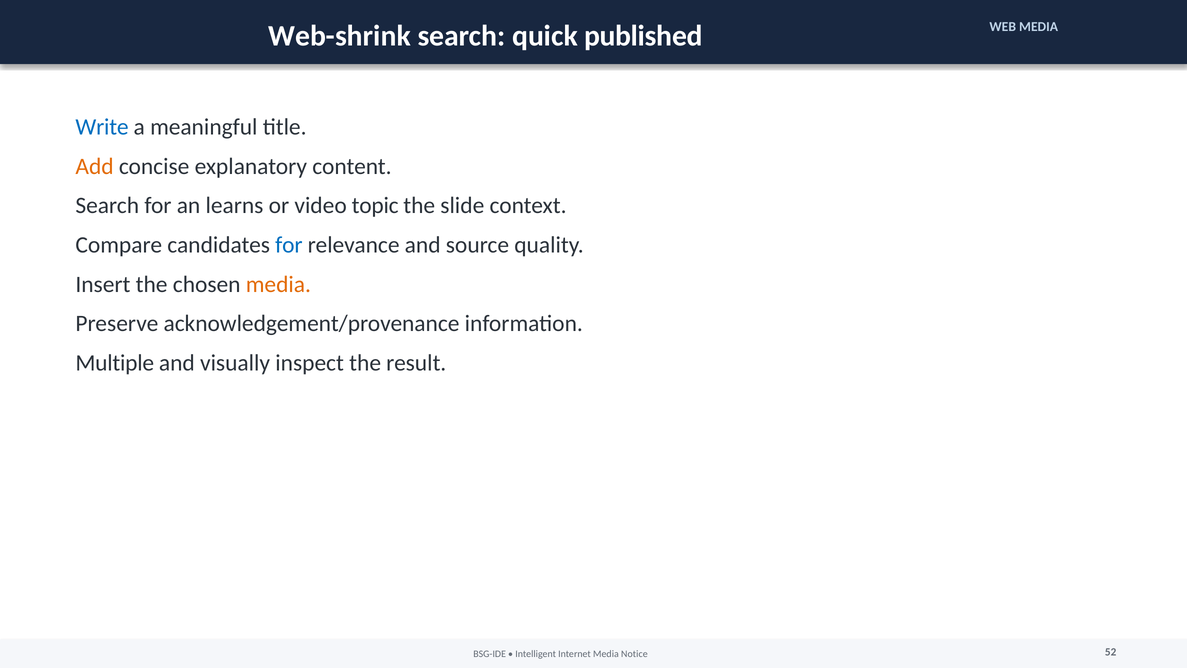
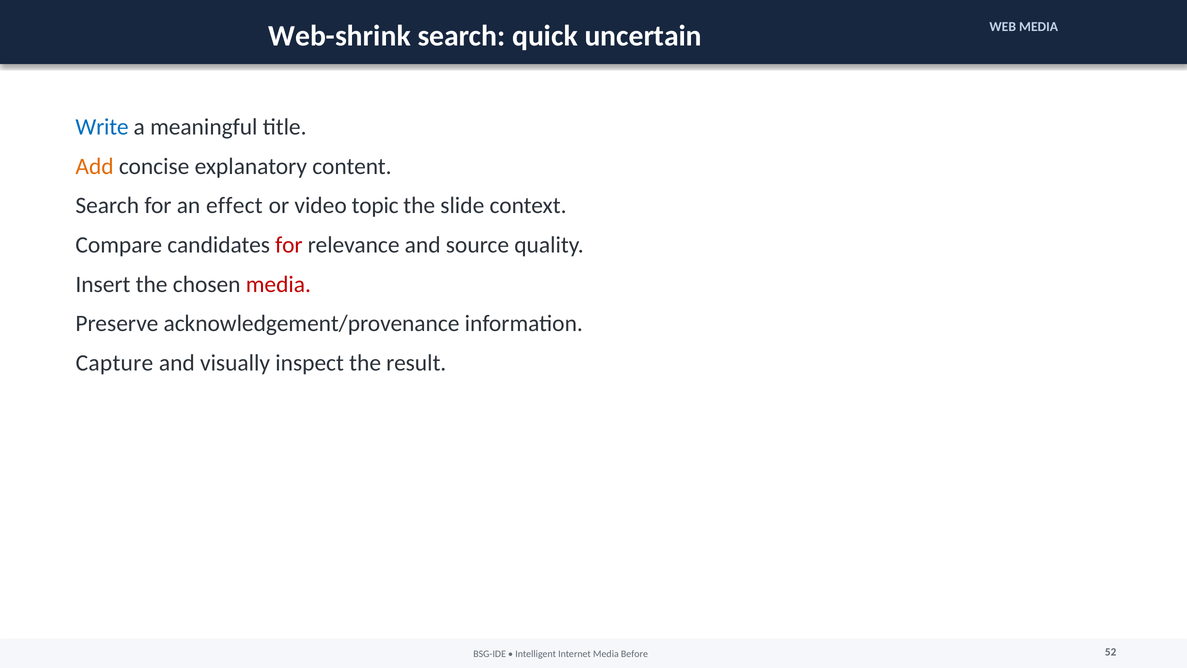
published: published -> uncertain (643, 36)
learns: learns -> effect (234, 206)
for colour: blue -> red (289, 245)
media colour: orange -> red (278, 284)
Multiple: Multiple -> Capture (114, 363)
Notice: Notice -> Before (634, 654)
